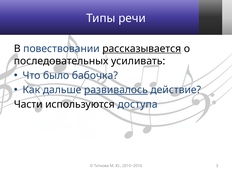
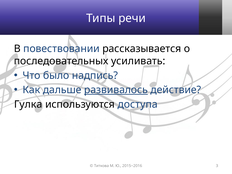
рассказывается underline: present -> none (142, 49)
бабочка: бабочка -> надпись (95, 75)
Части: Части -> Гулка (28, 104)
